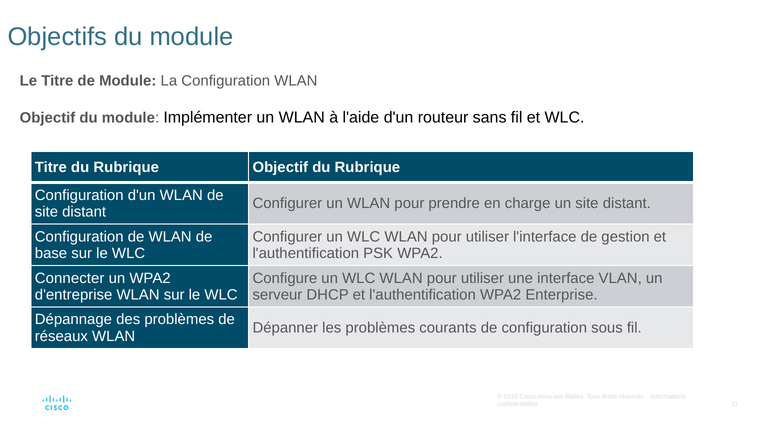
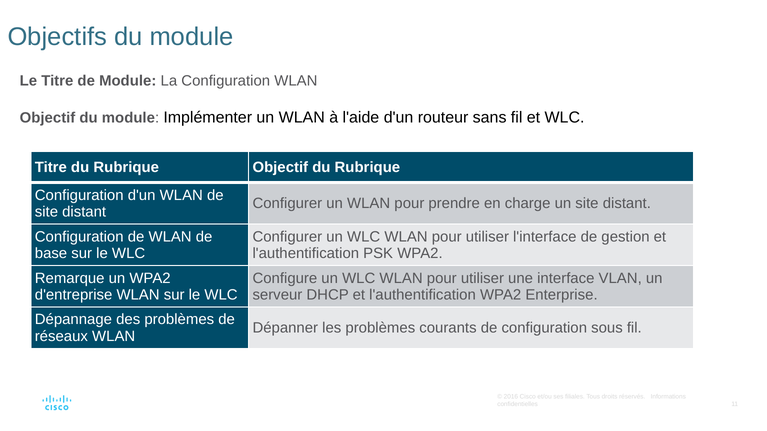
Connecter: Connecter -> Remarque (70, 278)
